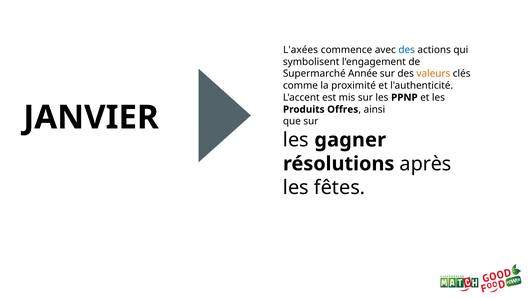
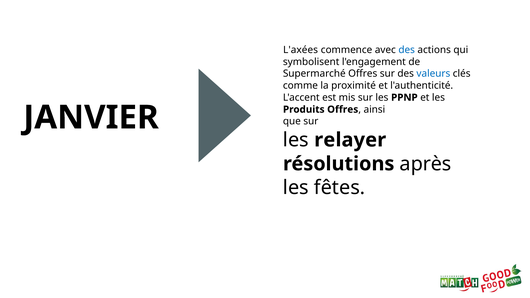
Supermarché Année: Année -> Offres (363, 74)
valeurs colour: orange -> blue (433, 74)
gagner: gagner -> relayer (350, 140)
